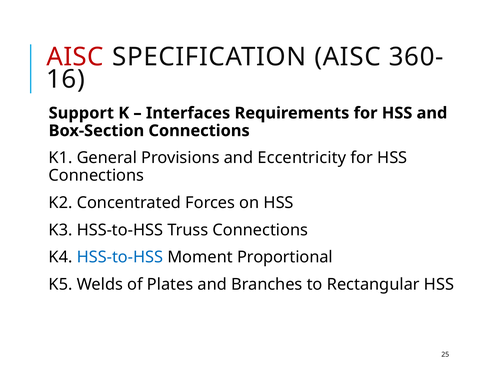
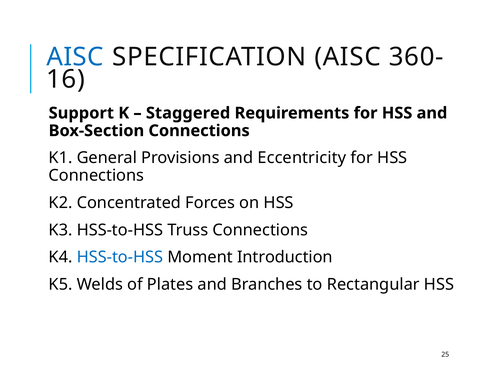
AISC colour: red -> blue (75, 57)
Interfaces: Interfaces -> Staggered (188, 113)
Proportional: Proportional -> Introduction (285, 257)
